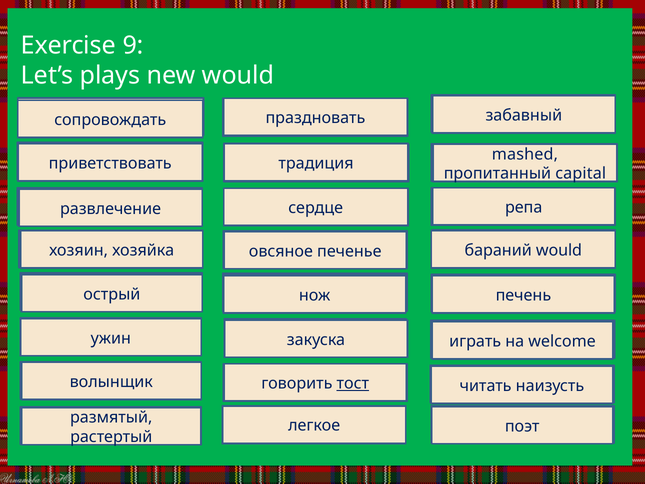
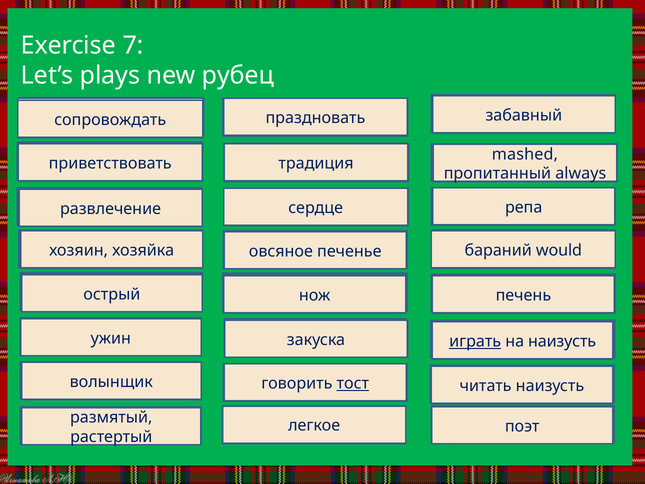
9: 9 -> 7 (133, 46)
new would: would -> рубец (238, 76)
capital: capital -> always (581, 174)
играть underline: none -> present (475, 341)
welcome: welcome -> наизусть (562, 341)
